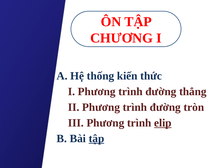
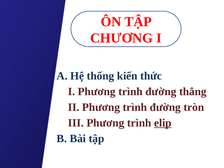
tập underline: present -> none (96, 139)
